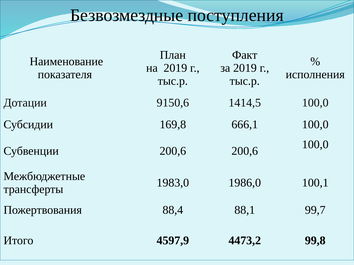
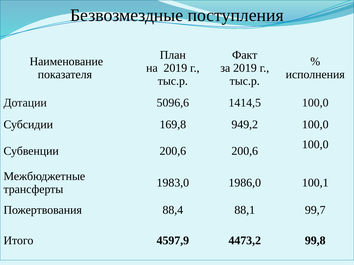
9150,6: 9150,6 -> 5096,6 (173, 103)
666,1: 666,1 -> 949,2 (245, 125)
